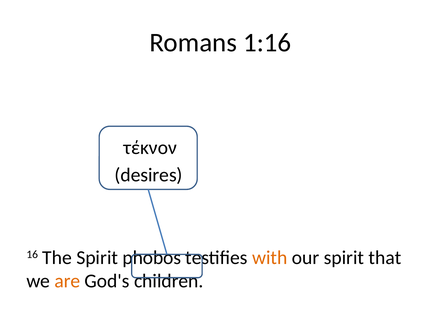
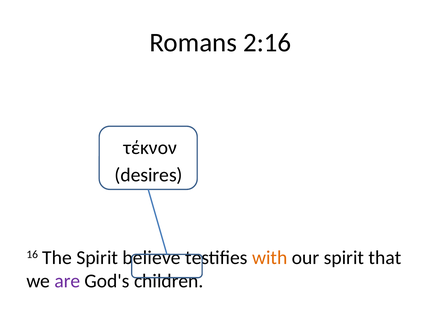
1:16: 1:16 -> 2:16 (267, 43)
phobos: phobos -> believe (152, 257)
are colour: orange -> purple (67, 281)
